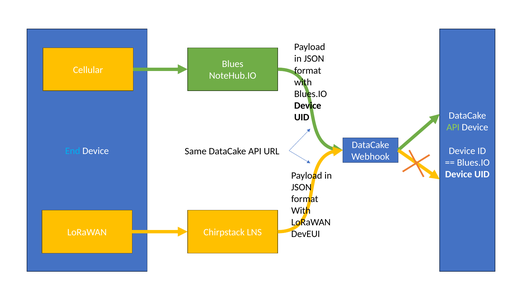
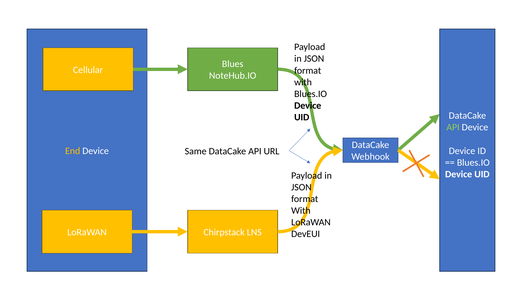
End colour: light blue -> yellow (73, 151)
